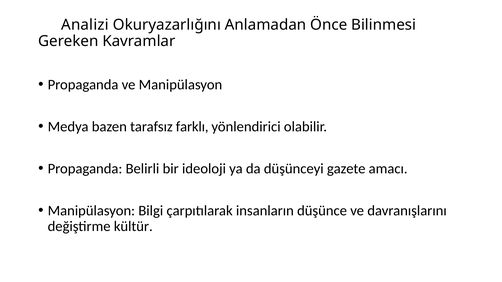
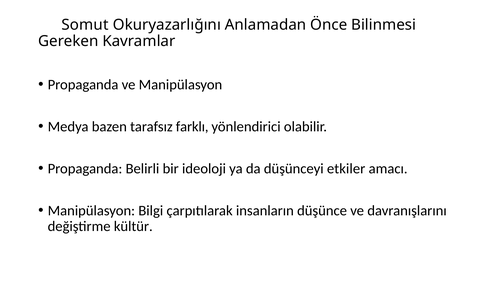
Analizi: Analizi -> Somut (85, 25)
gazete: gazete -> etkiler (346, 169)
